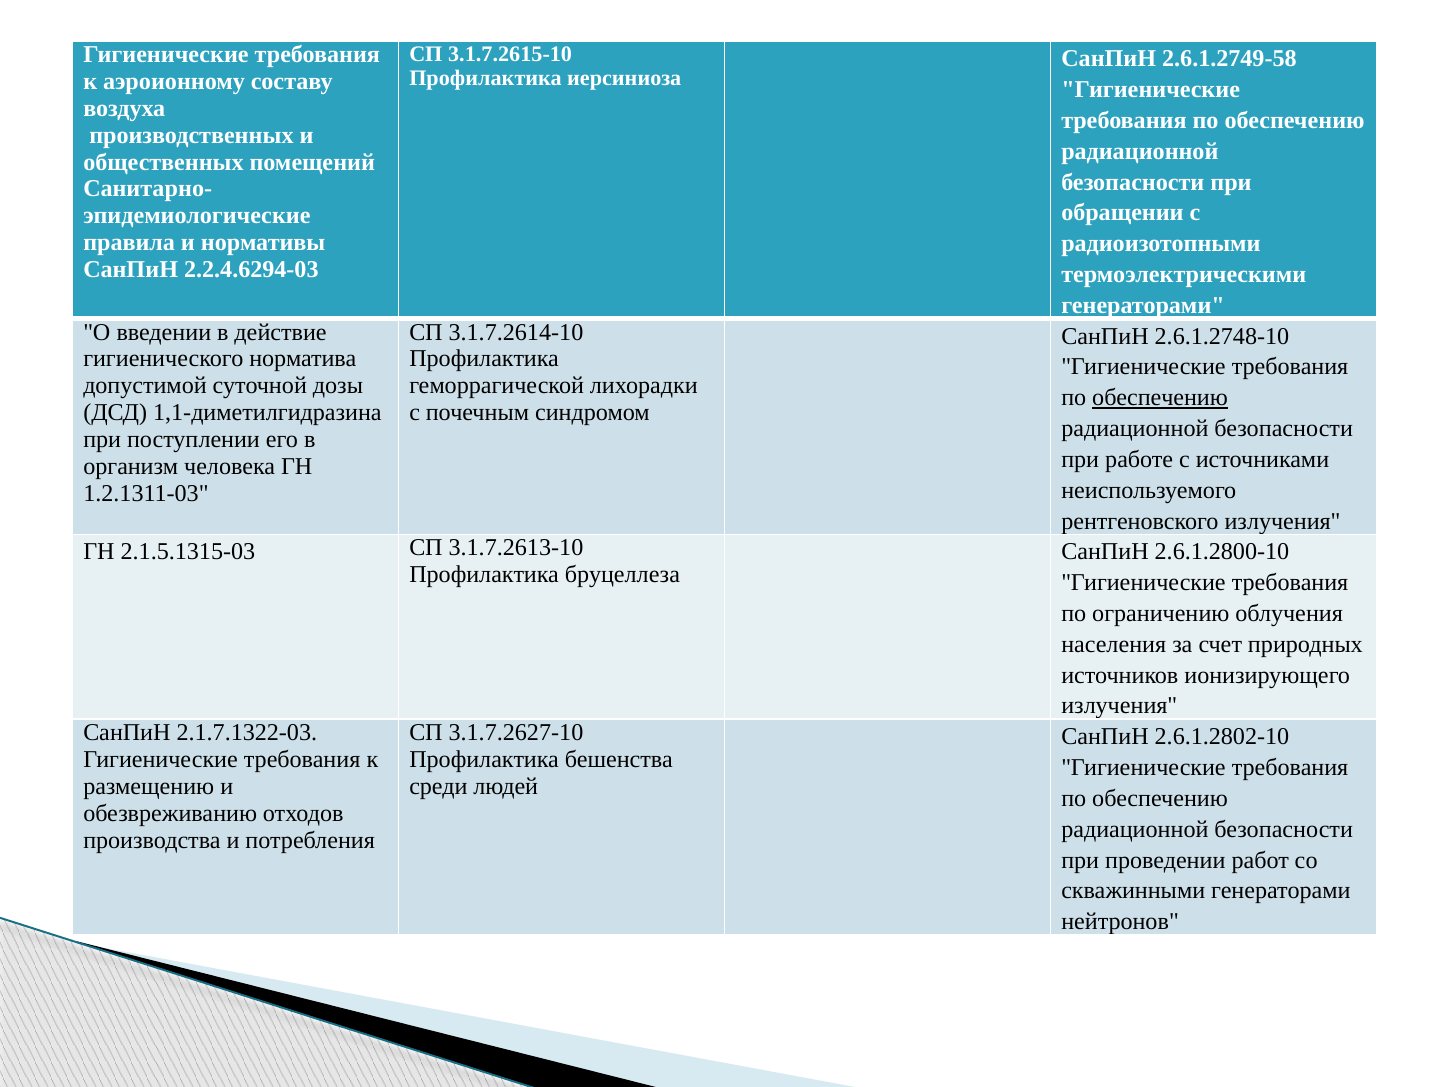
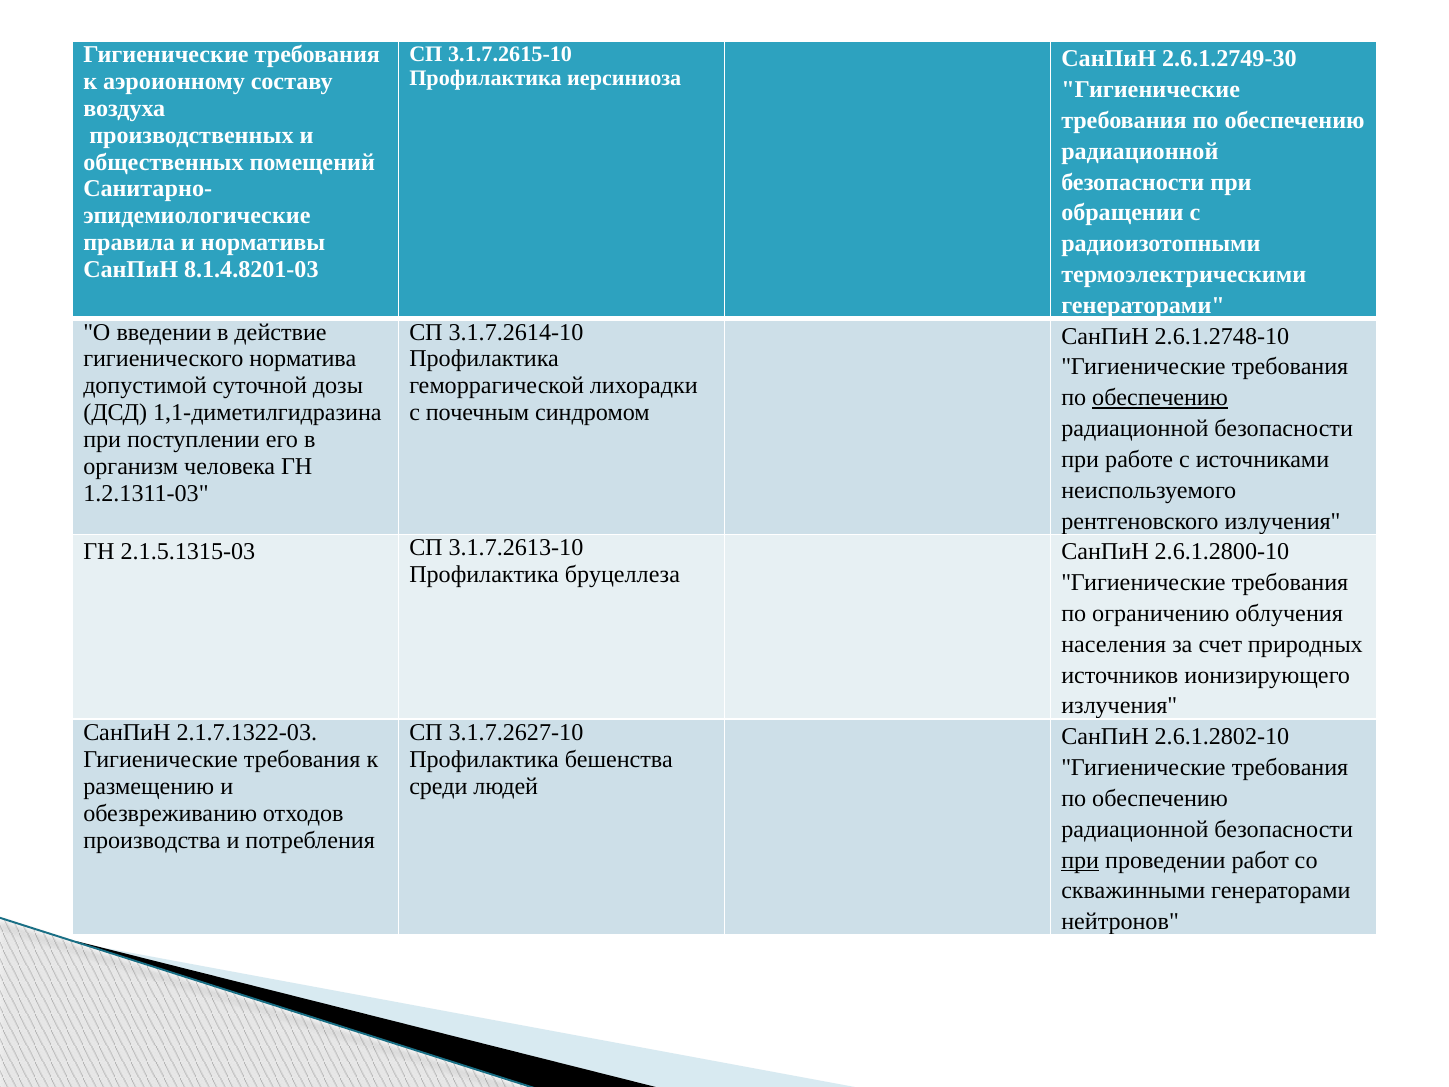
2.6.1.2749-58: 2.6.1.2749-58 -> 2.6.1.2749-30 (1229, 59)
2.2.4.6294-03: 2.2.4.6294-03 -> 8.1.4.8201-03 (251, 269)
при underline: none -> present (1080, 860)
